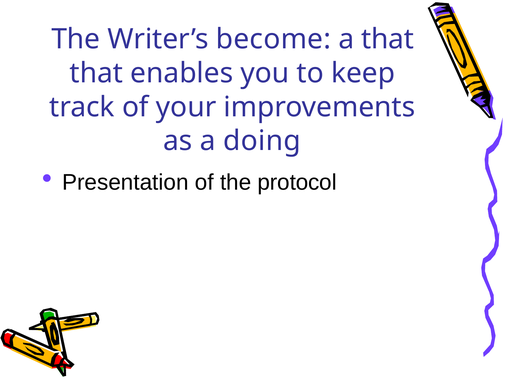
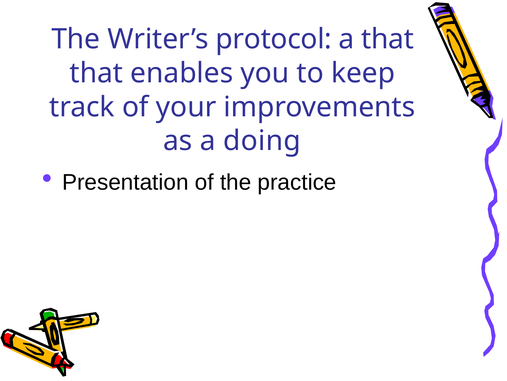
become: become -> protocol (274, 39)
protocol: protocol -> practice (297, 182)
